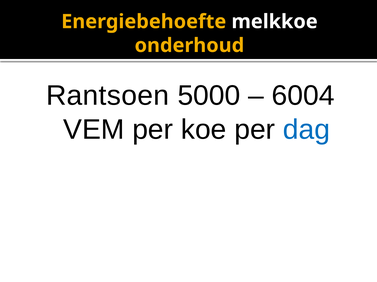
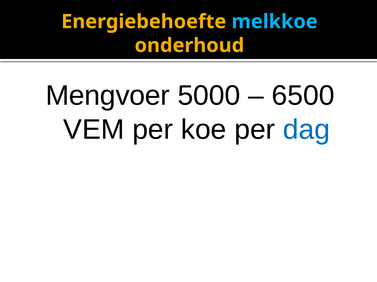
melkkoe colour: white -> light blue (275, 22)
Rantsoen: Rantsoen -> Mengvoer (108, 96)
6004: 6004 -> 6500 (303, 96)
